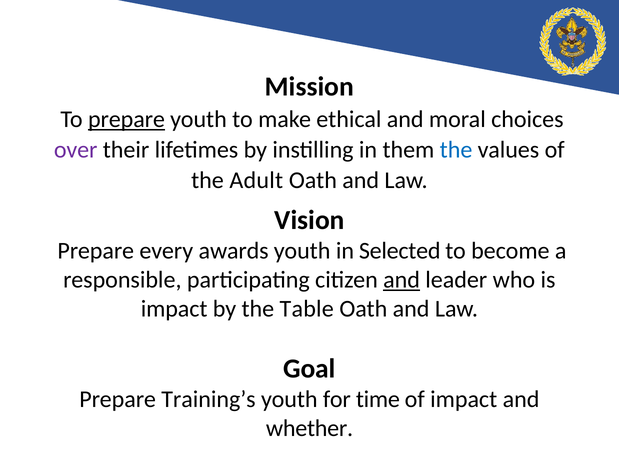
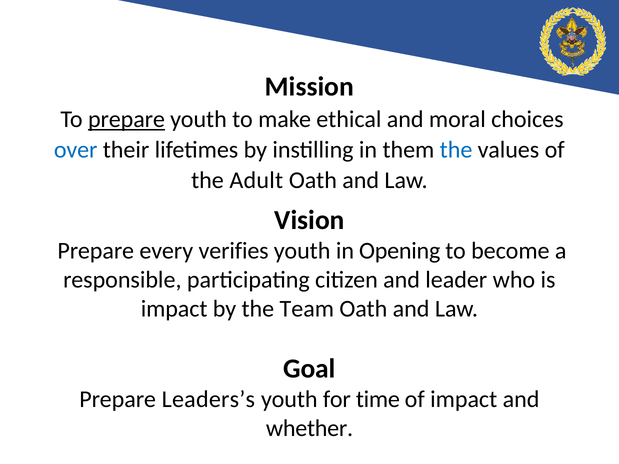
over colour: purple -> blue (76, 150)
awards: awards -> verifies (234, 251)
Selected: Selected -> Opening (400, 251)
and underline: present -> none (402, 280)
Table: Table -> Team (307, 309)
Training’s: Training’s -> Leaders’s (208, 400)
